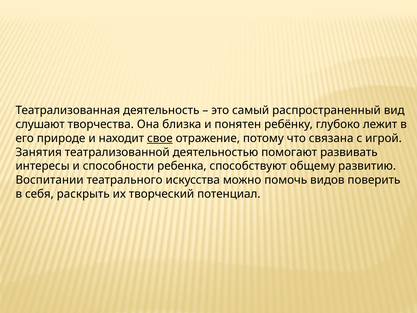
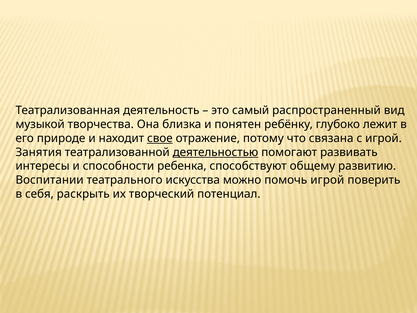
слушают: слушают -> музыкой (40, 124)
деятельностью underline: none -> present (215, 152)
помочь видов: видов -> игрой (327, 180)
